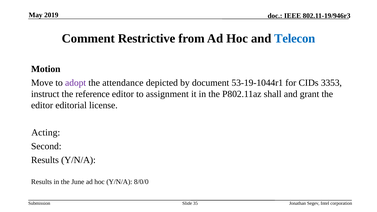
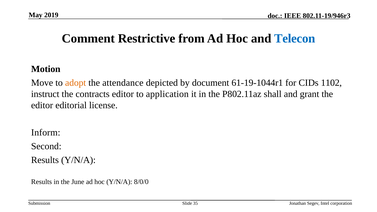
adopt colour: purple -> orange (76, 83)
53-19-1044r1: 53-19-1044r1 -> 61-19-1044r1 (257, 83)
3353: 3353 -> 1102 (331, 83)
reference: reference -> contracts (93, 94)
assignment: assignment -> application (167, 94)
Acting: Acting -> Inform (46, 133)
